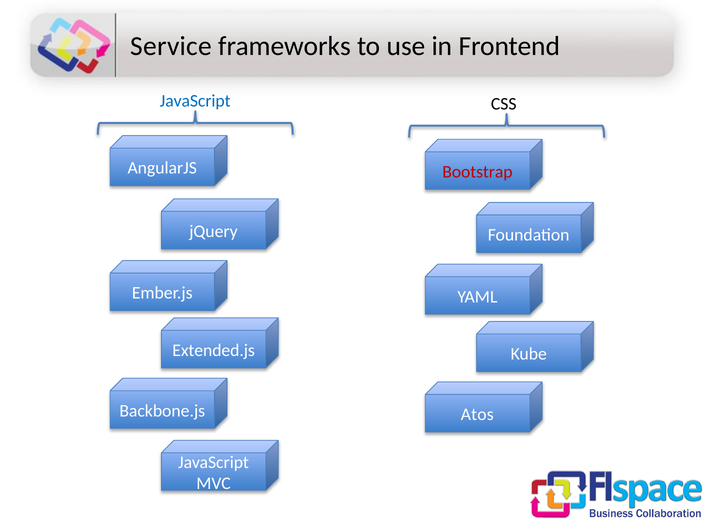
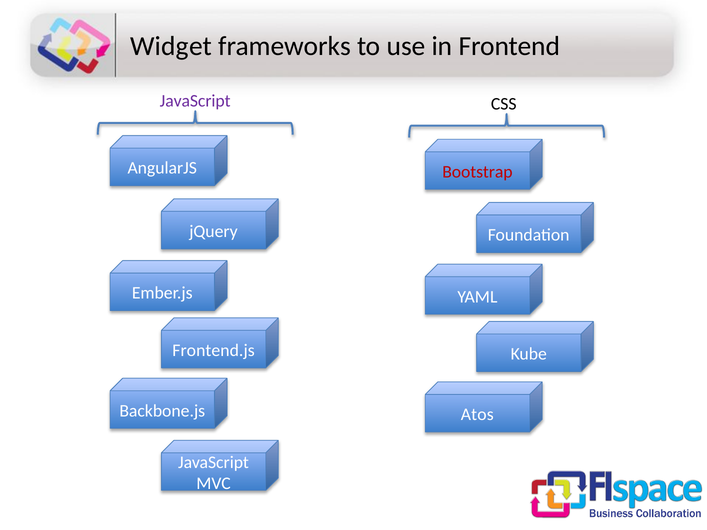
Service: Service -> Widget (171, 46)
JavaScript colour: blue -> purple (195, 101)
Extended.js: Extended.js -> Frontend.js (214, 351)
